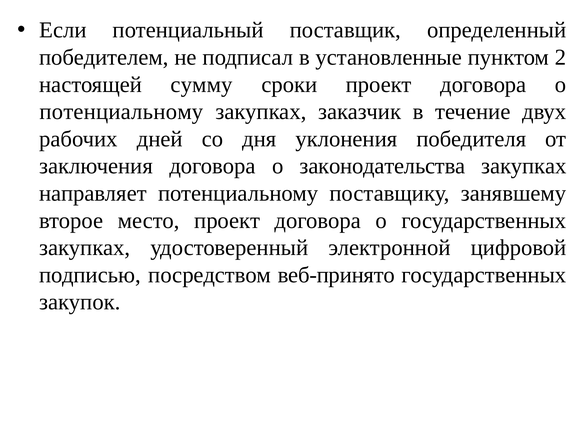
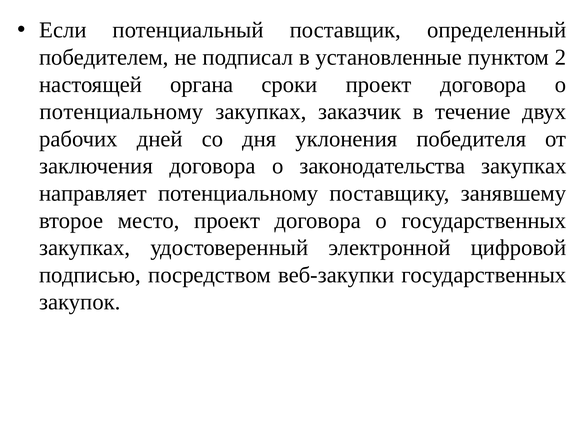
сумму: сумму -> органа (202, 85)
веб-принято: веб-принято -> веб-закупки (336, 275)
